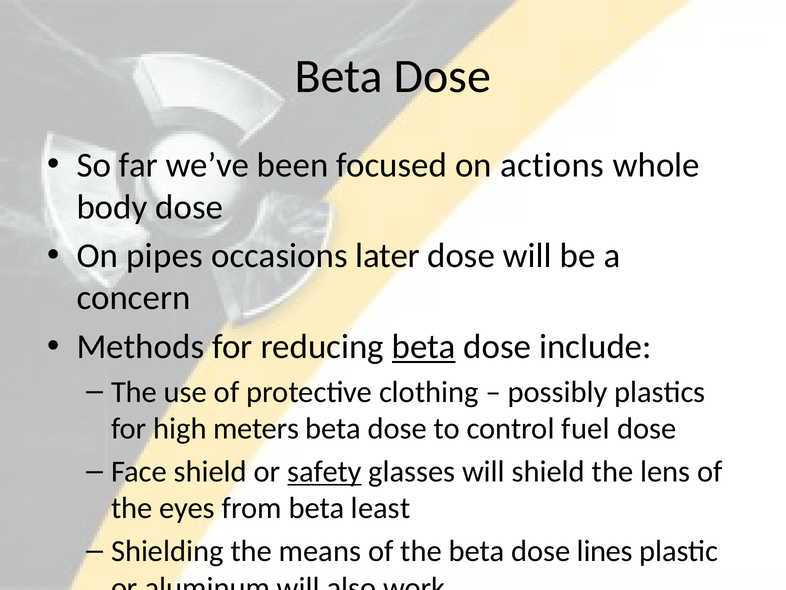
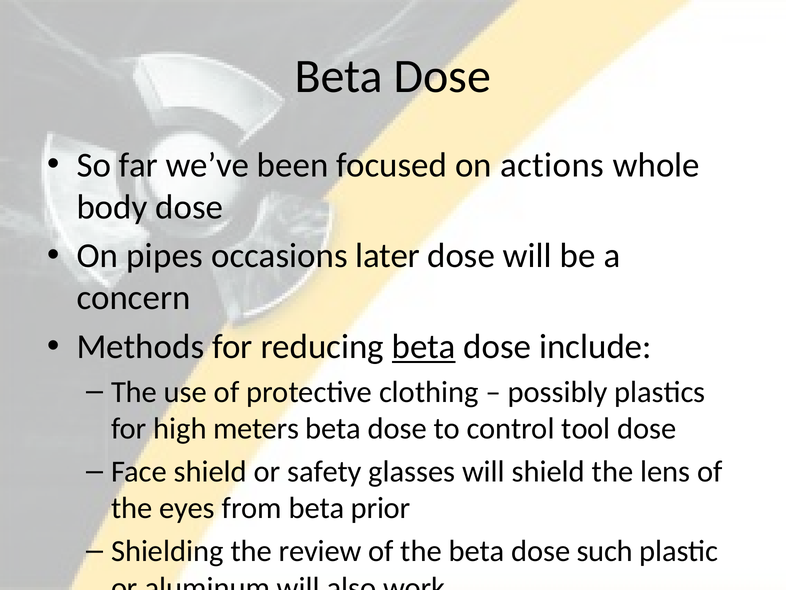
fuel: fuel -> tool (586, 428)
safety underline: present -> none (324, 471)
least: least -> prior (381, 508)
means: means -> review (320, 551)
lines: lines -> such (605, 551)
